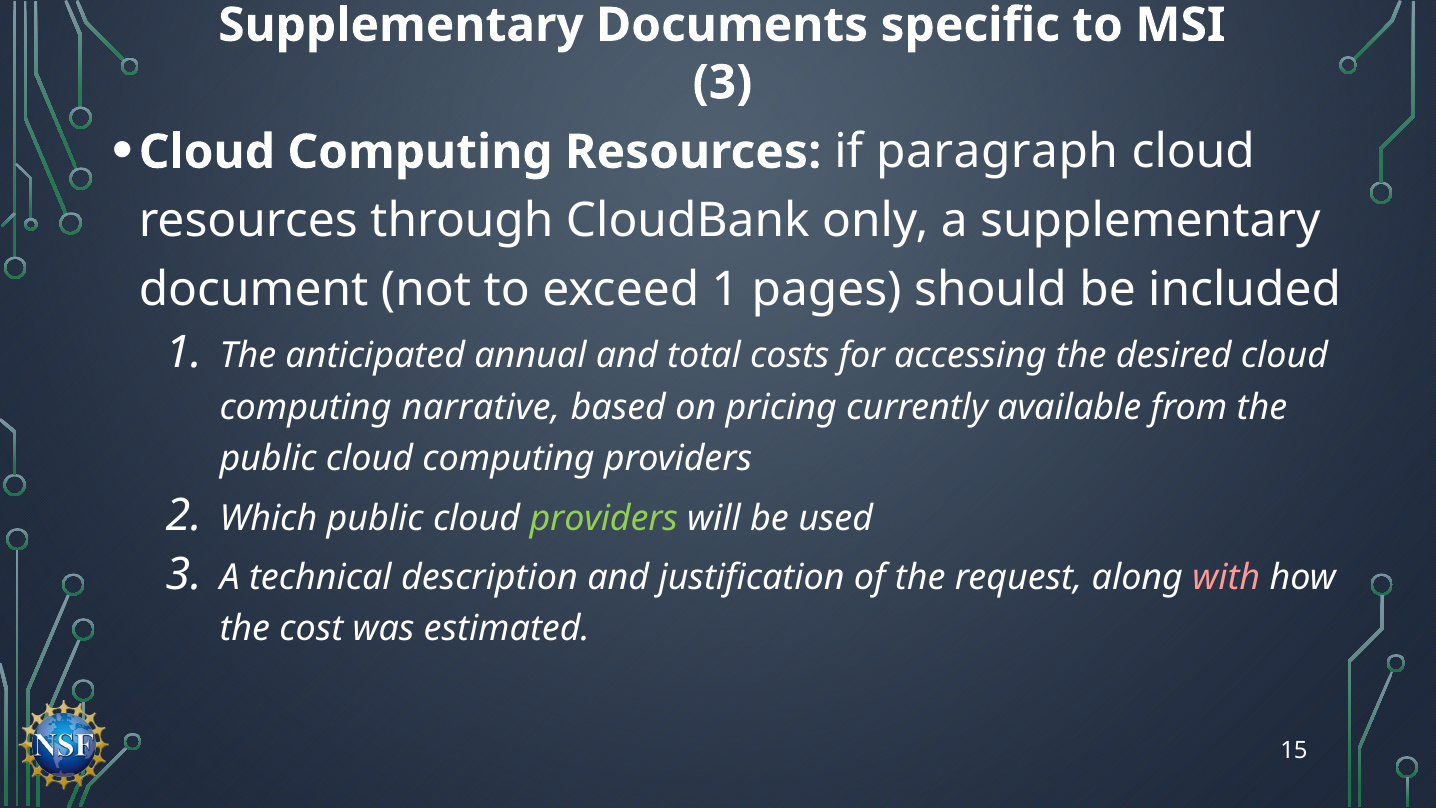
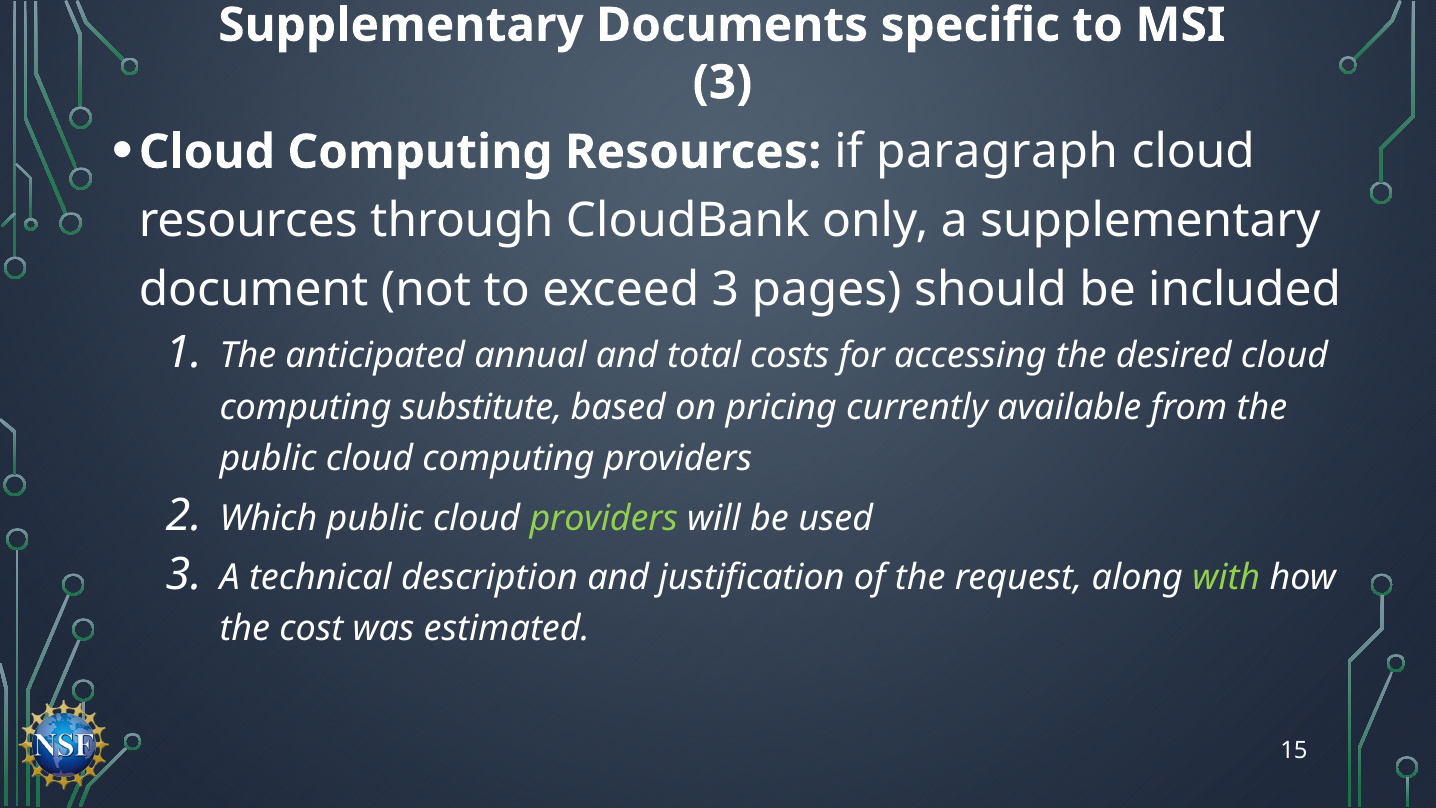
exceed 1: 1 -> 3 (725, 290)
narrative: narrative -> substitute (481, 407)
with colour: pink -> light green (1226, 577)
